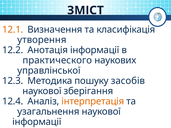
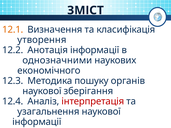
практического: практического -> однозначними (57, 60)
управлінської: управлінської -> економічного (49, 71)
засобів: засобів -> органів (128, 81)
інтерпретація colour: orange -> red (93, 101)
